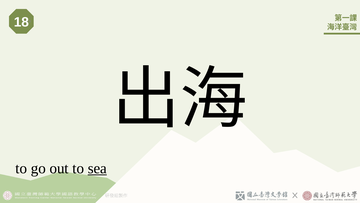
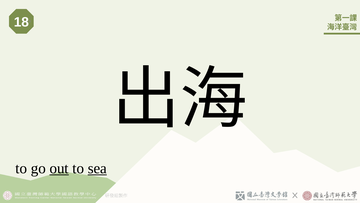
out underline: none -> present (59, 168)
